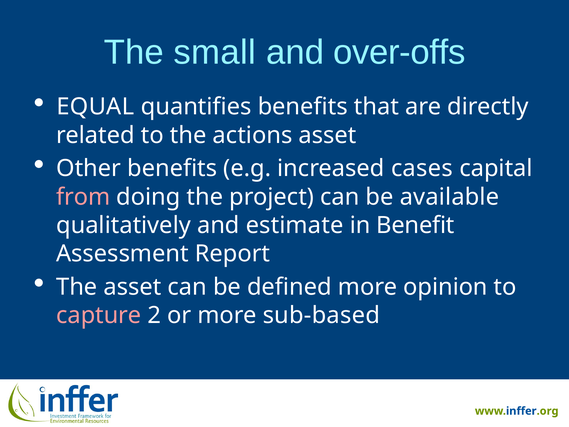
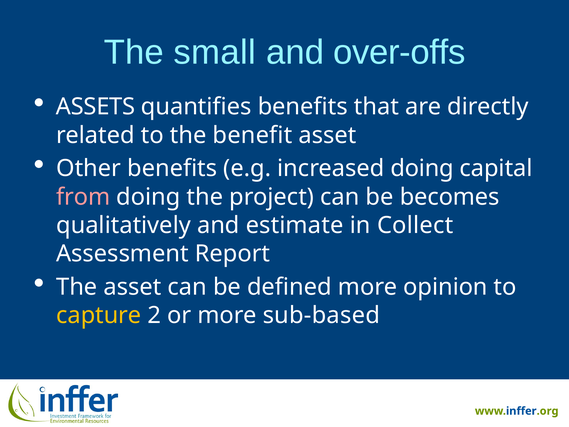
EQUAL: EQUAL -> ASSETS (96, 107)
actions: actions -> benefit (252, 135)
increased cases: cases -> doing (422, 168)
available: available -> becomes (450, 197)
Benefit: Benefit -> Collect (415, 225)
capture colour: pink -> yellow (99, 315)
